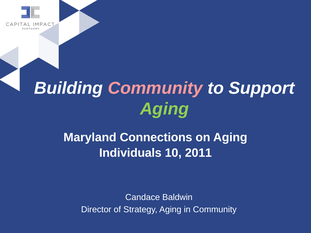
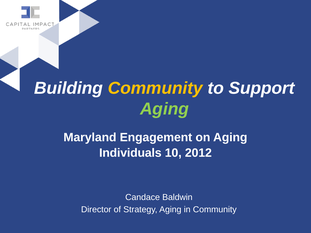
Community colour: pink -> yellow (155, 88)
Connections: Connections -> Engagement (156, 138)
2011: 2011 -> 2012 (198, 153)
